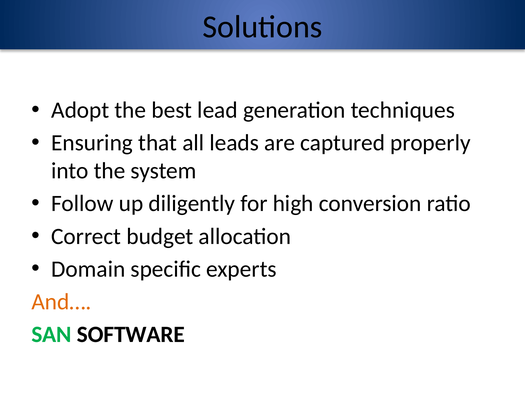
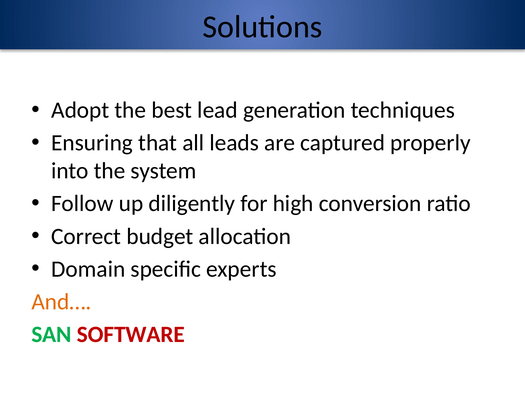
SOFTWARE colour: black -> red (131, 334)
